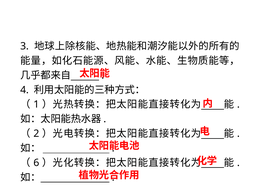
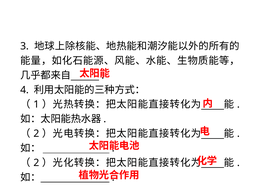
6: 6 -> 2 (36, 163)
